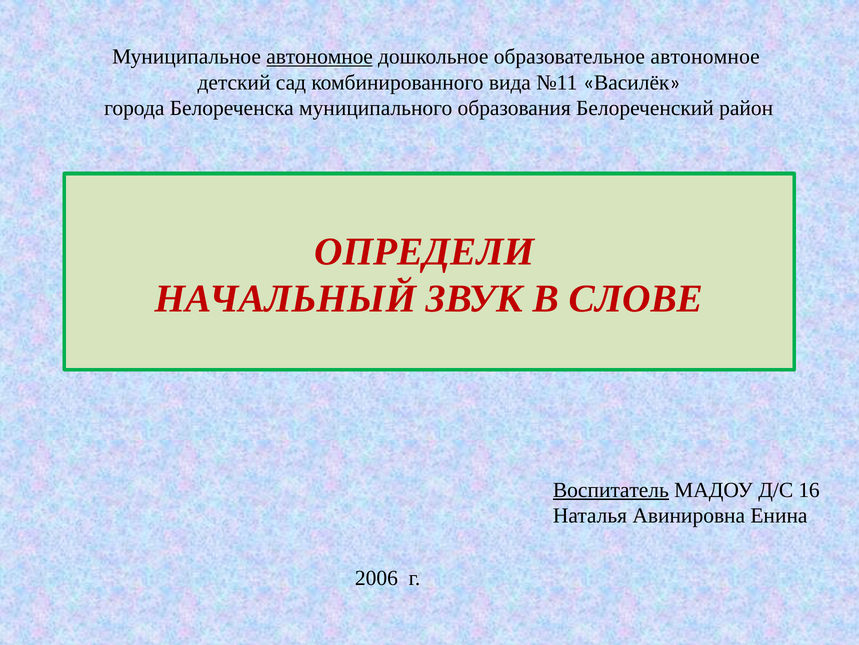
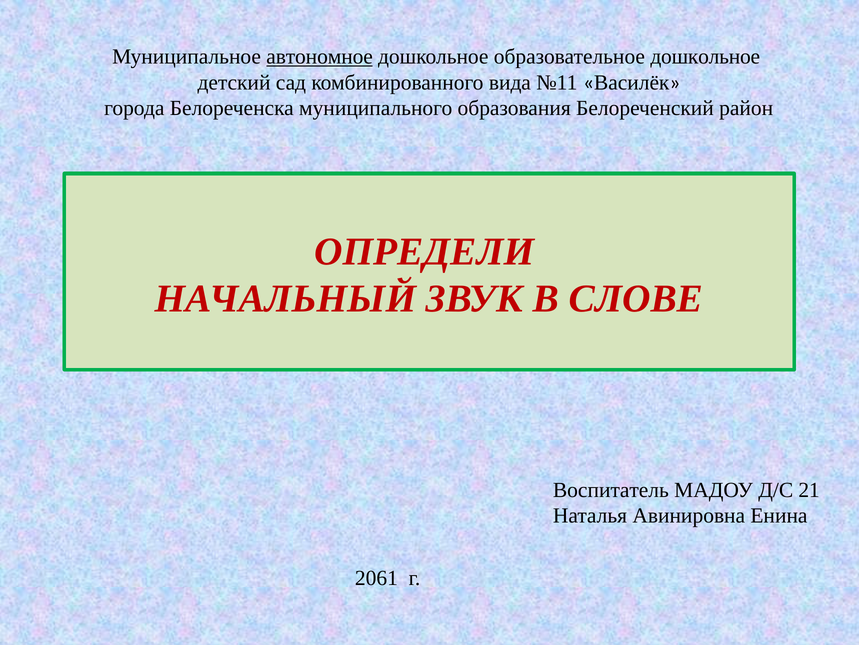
образовательное автономное: автономное -> дошкольное (705, 57)
Воспитатель underline: present -> none (611, 490)
16: 16 -> 21 (809, 490)
2006: 2006 -> 2061 (376, 577)
